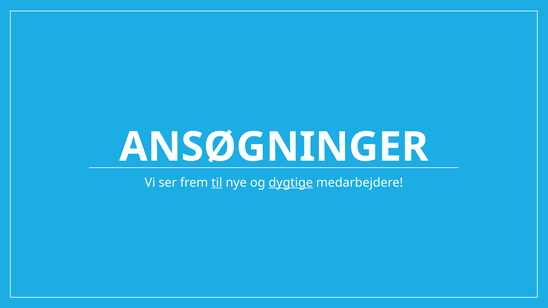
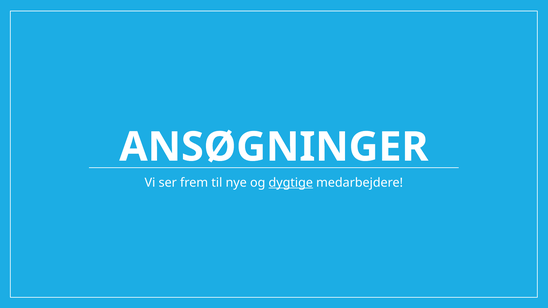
til underline: present -> none (217, 183)
